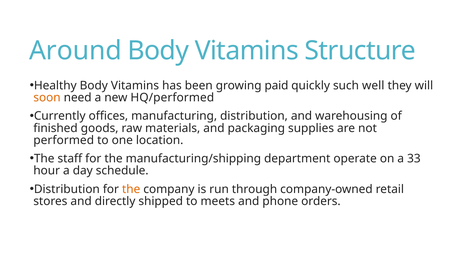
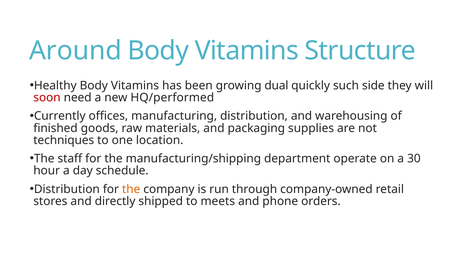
paid: paid -> dual (276, 86)
well: well -> side (373, 86)
soon colour: orange -> red (47, 98)
performed: performed -> techniques (64, 140)
33: 33 -> 30 (414, 159)
